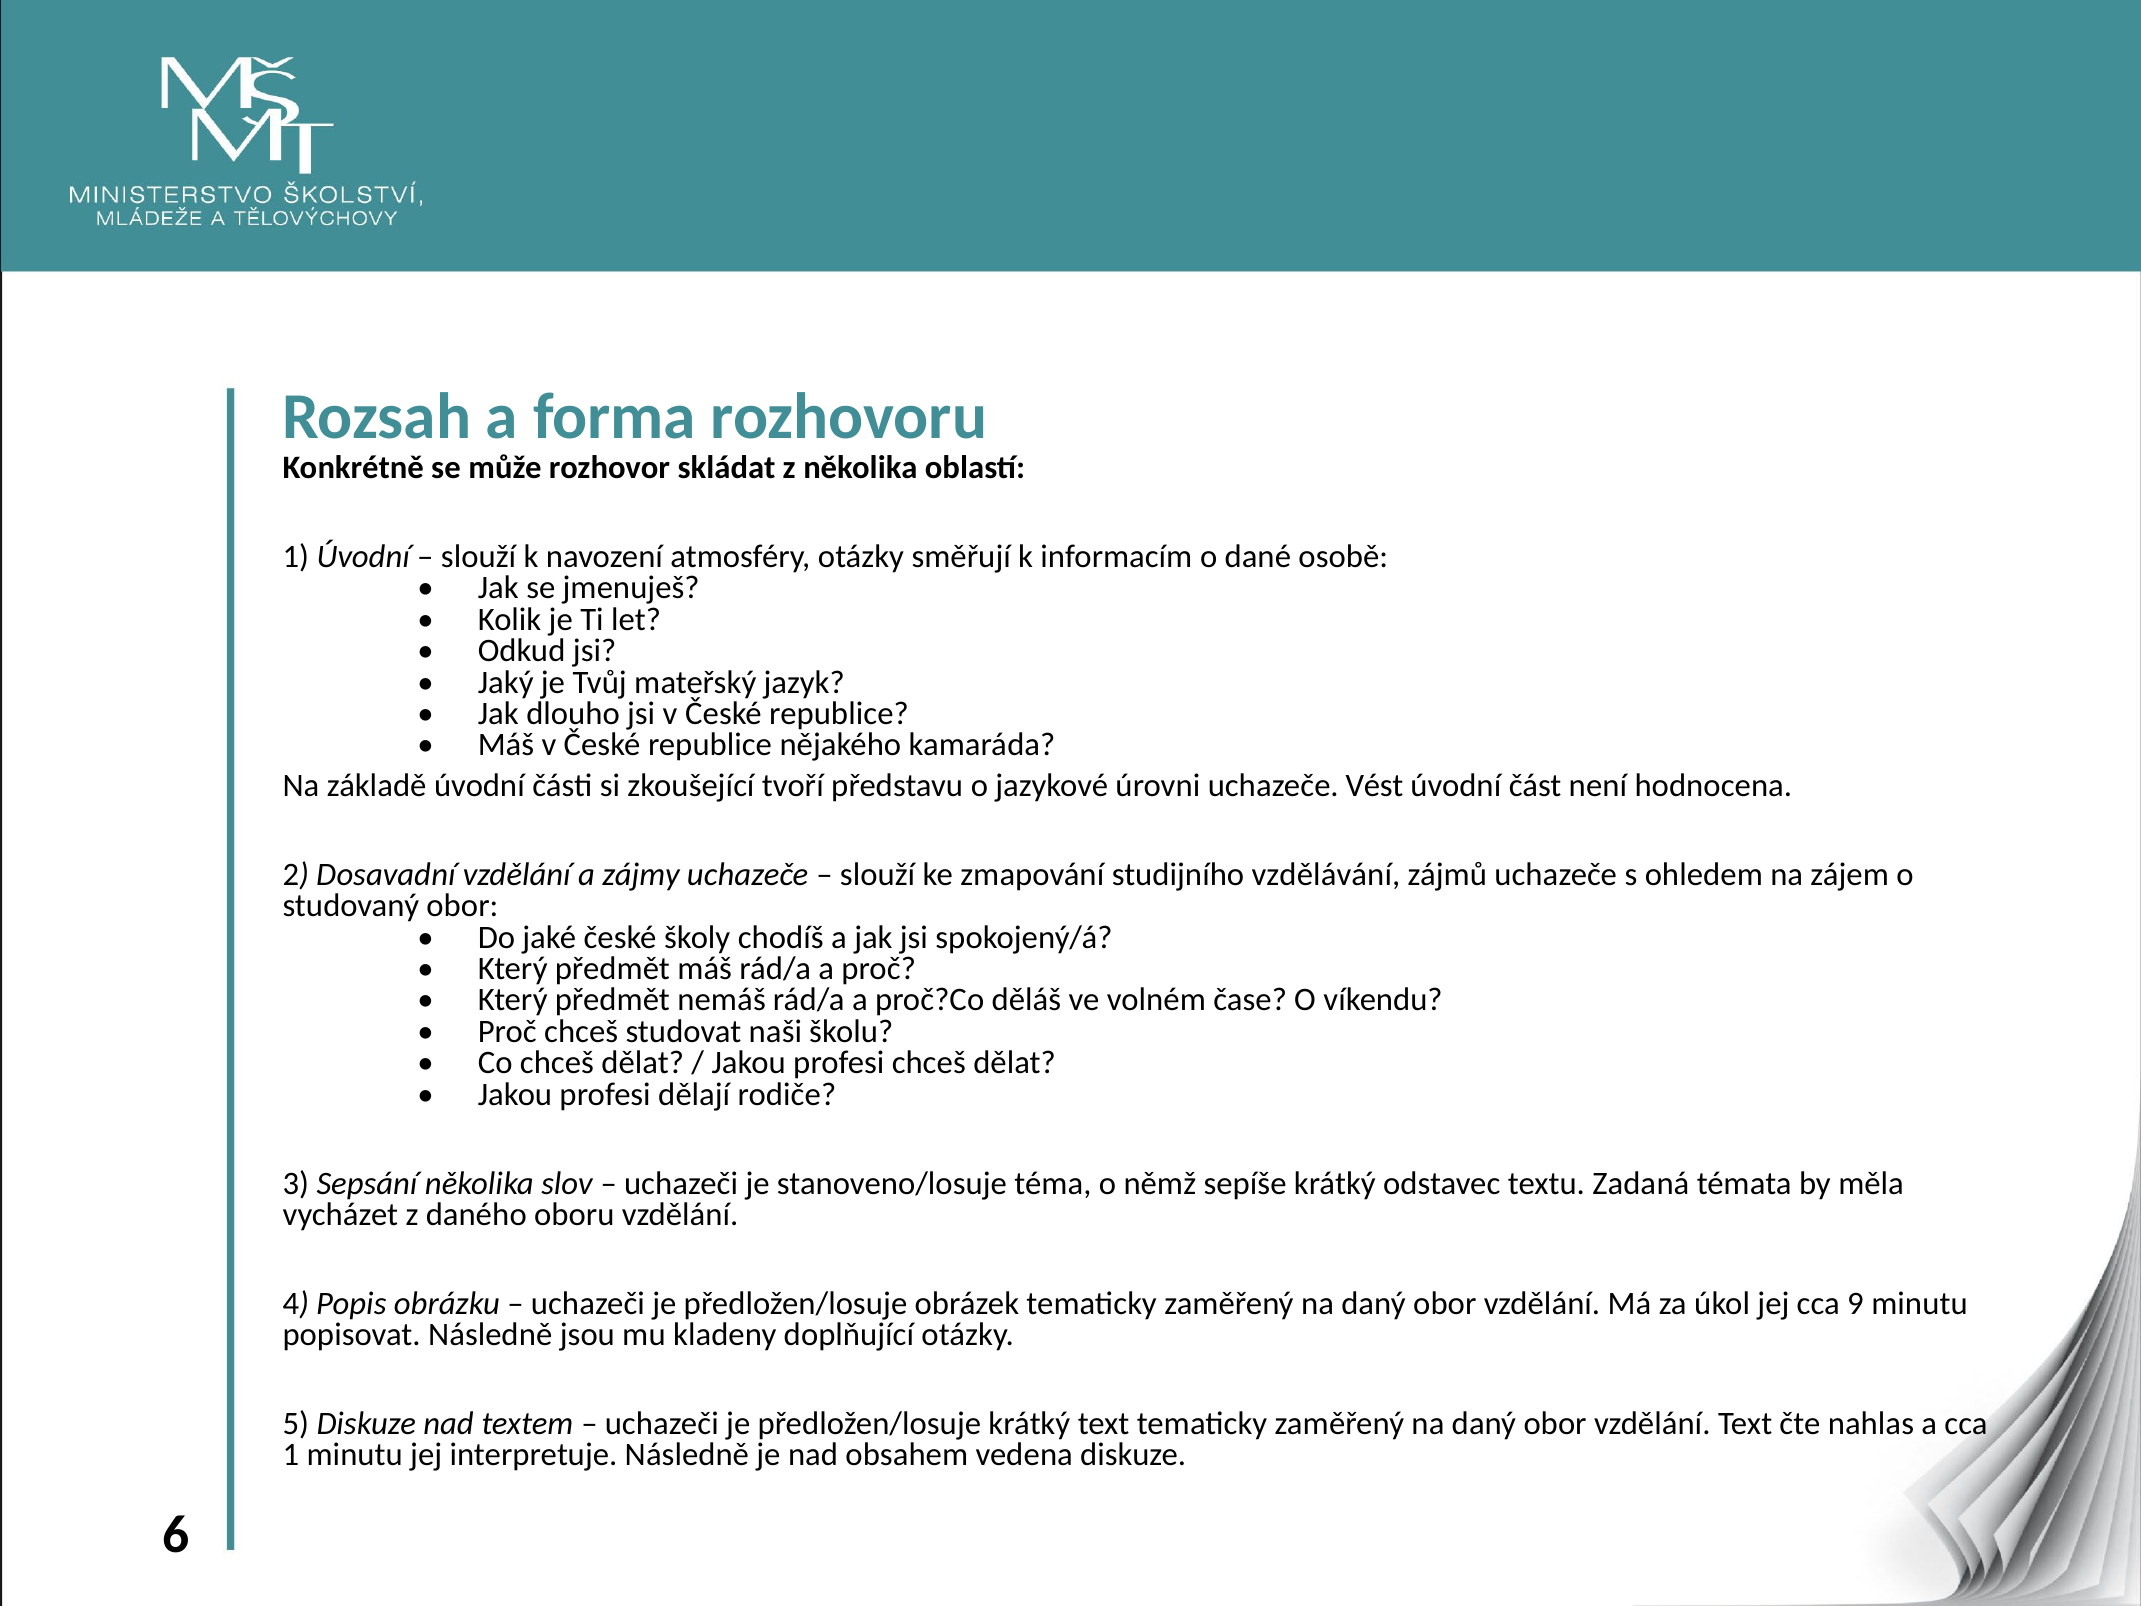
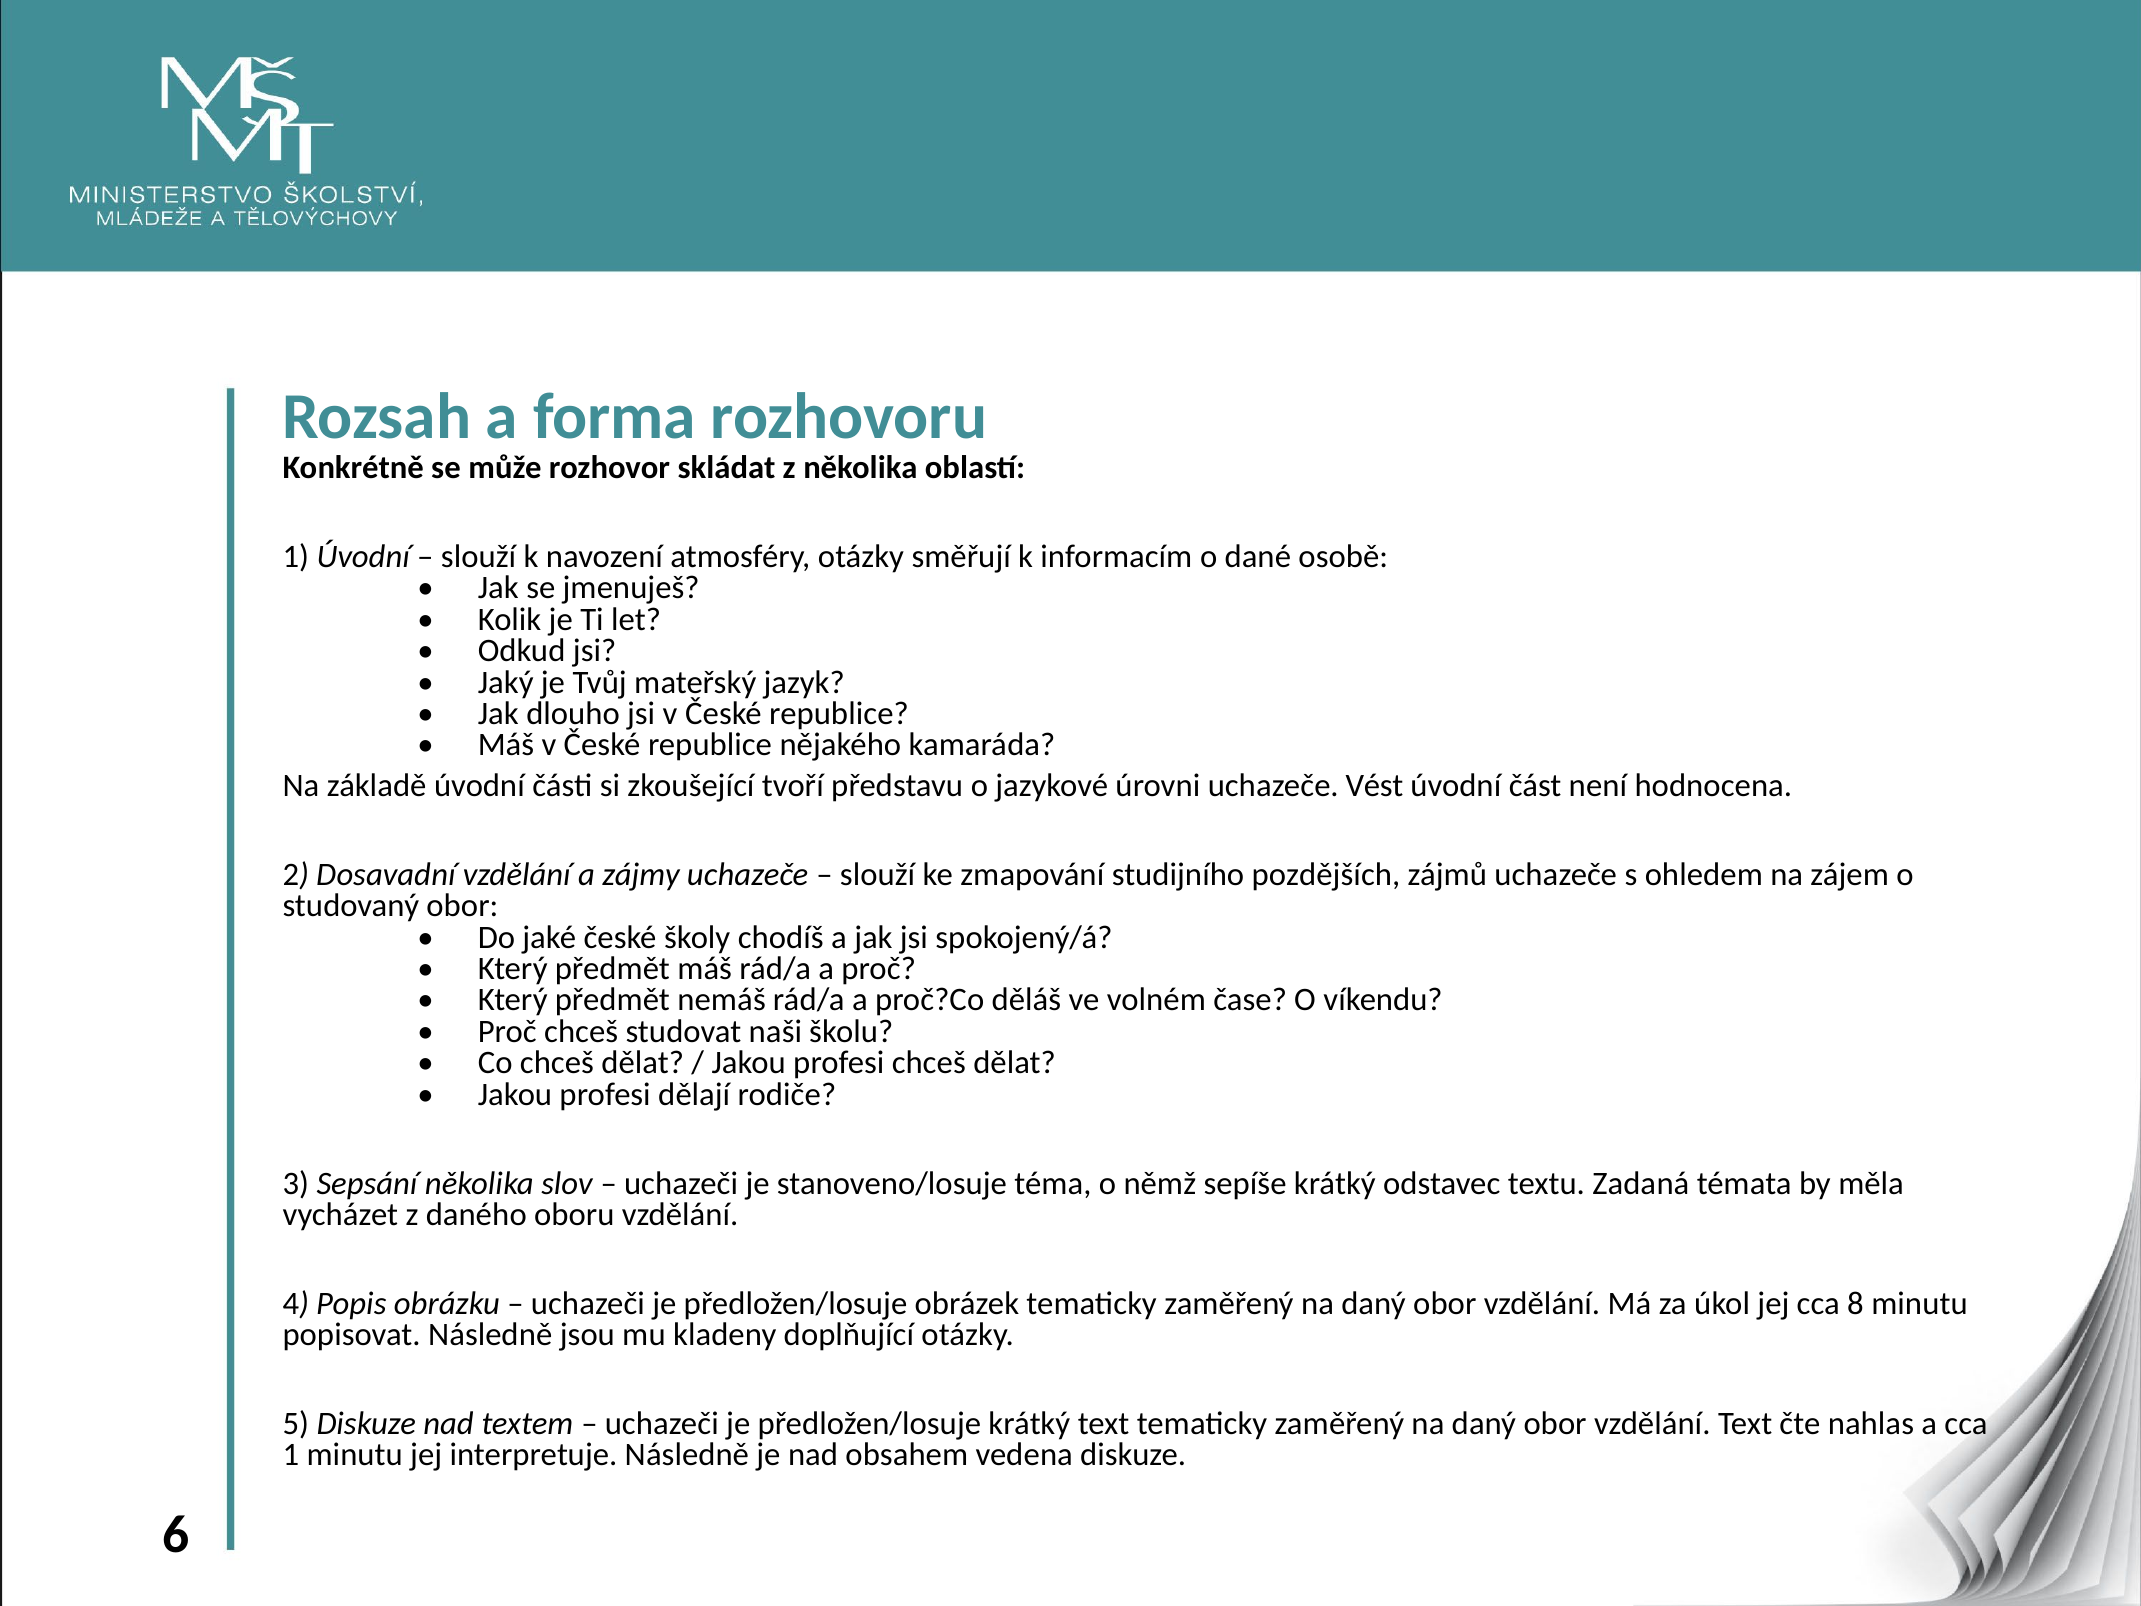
vzdělávání: vzdělávání -> pozdějších (1326, 874)
9: 9 -> 8 (1856, 1303)
